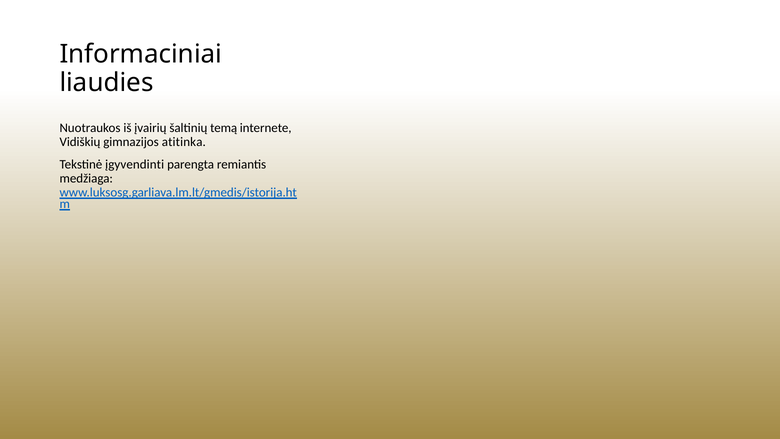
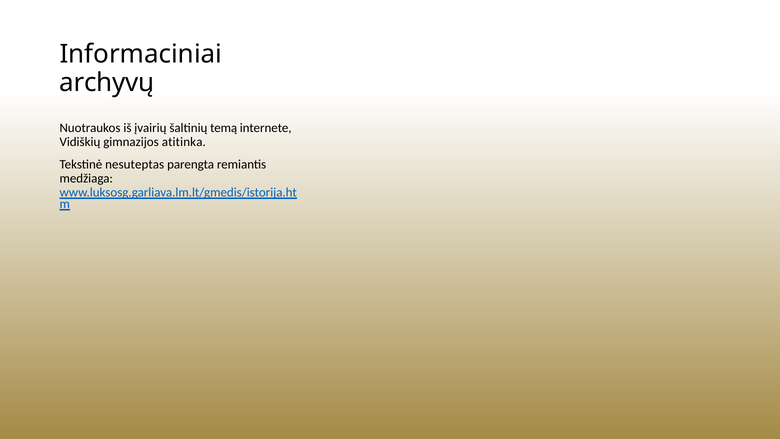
liaudies: liaudies -> archyvų (107, 82)
įgyvendinti: įgyvendinti -> nesuteptas (135, 164)
